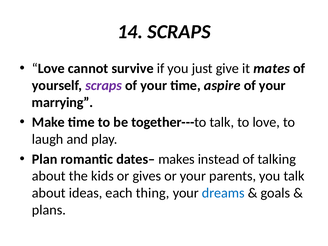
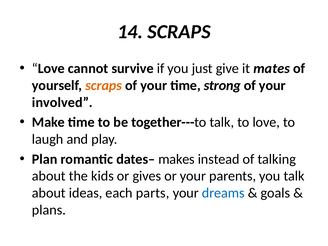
scraps colour: purple -> orange (104, 85)
aspire: aspire -> strong (222, 85)
marrying: marrying -> involved (62, 102)
thing: thing -> parts (153, 193)
